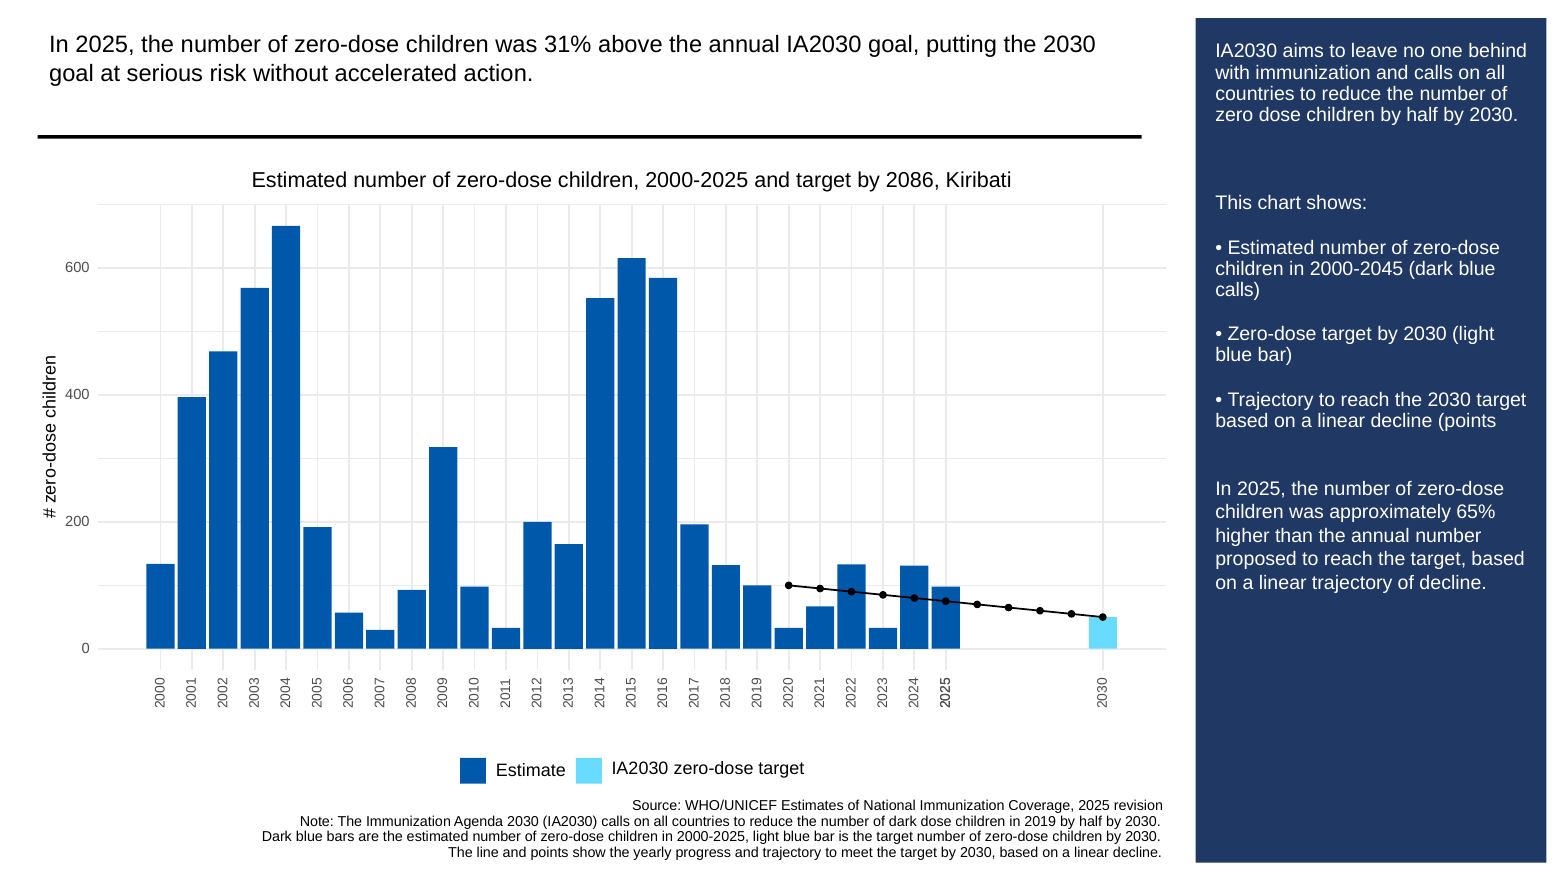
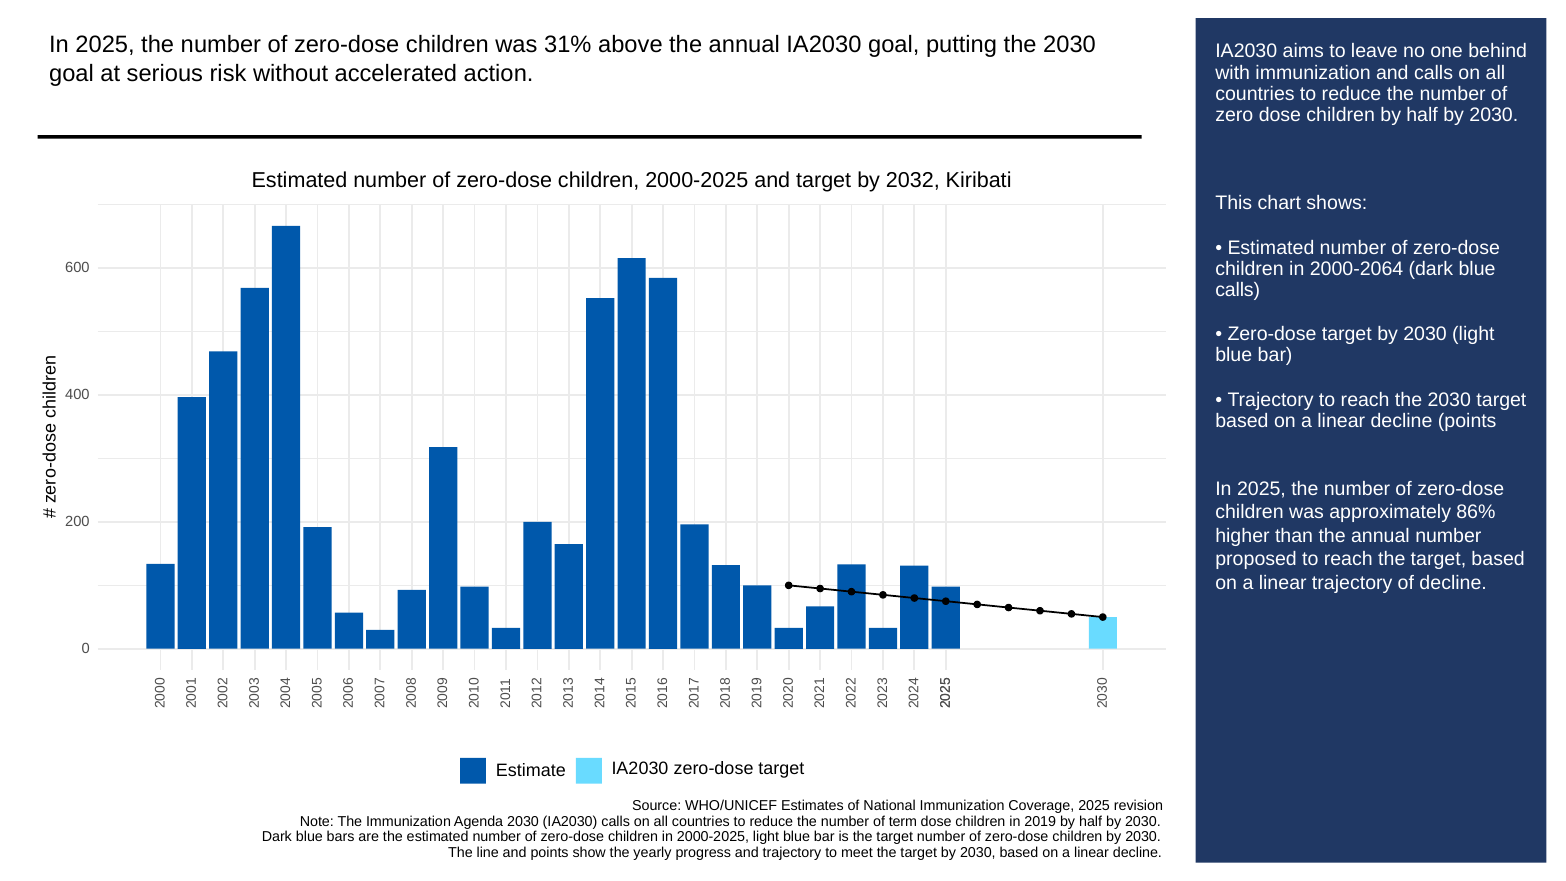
2086: 2086 -> 2032 (913, 180)
2000-2045: 2000-2045 -> 2000-2064 (1357, 269)
65%: 65% -> 86% (1476, 512)
of dark: dark -> term (903, 821)
